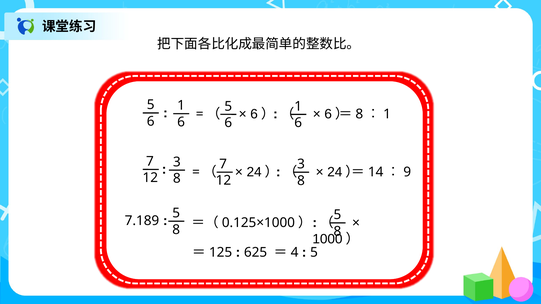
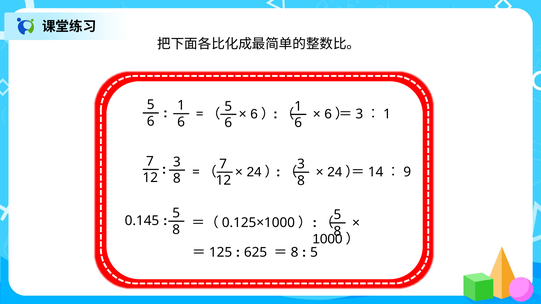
8: 8 -> 3 (359, 114)
7.189: 7.189 -> 0.145 (142, 221)
4: 4 -> 8 (295, 252)
